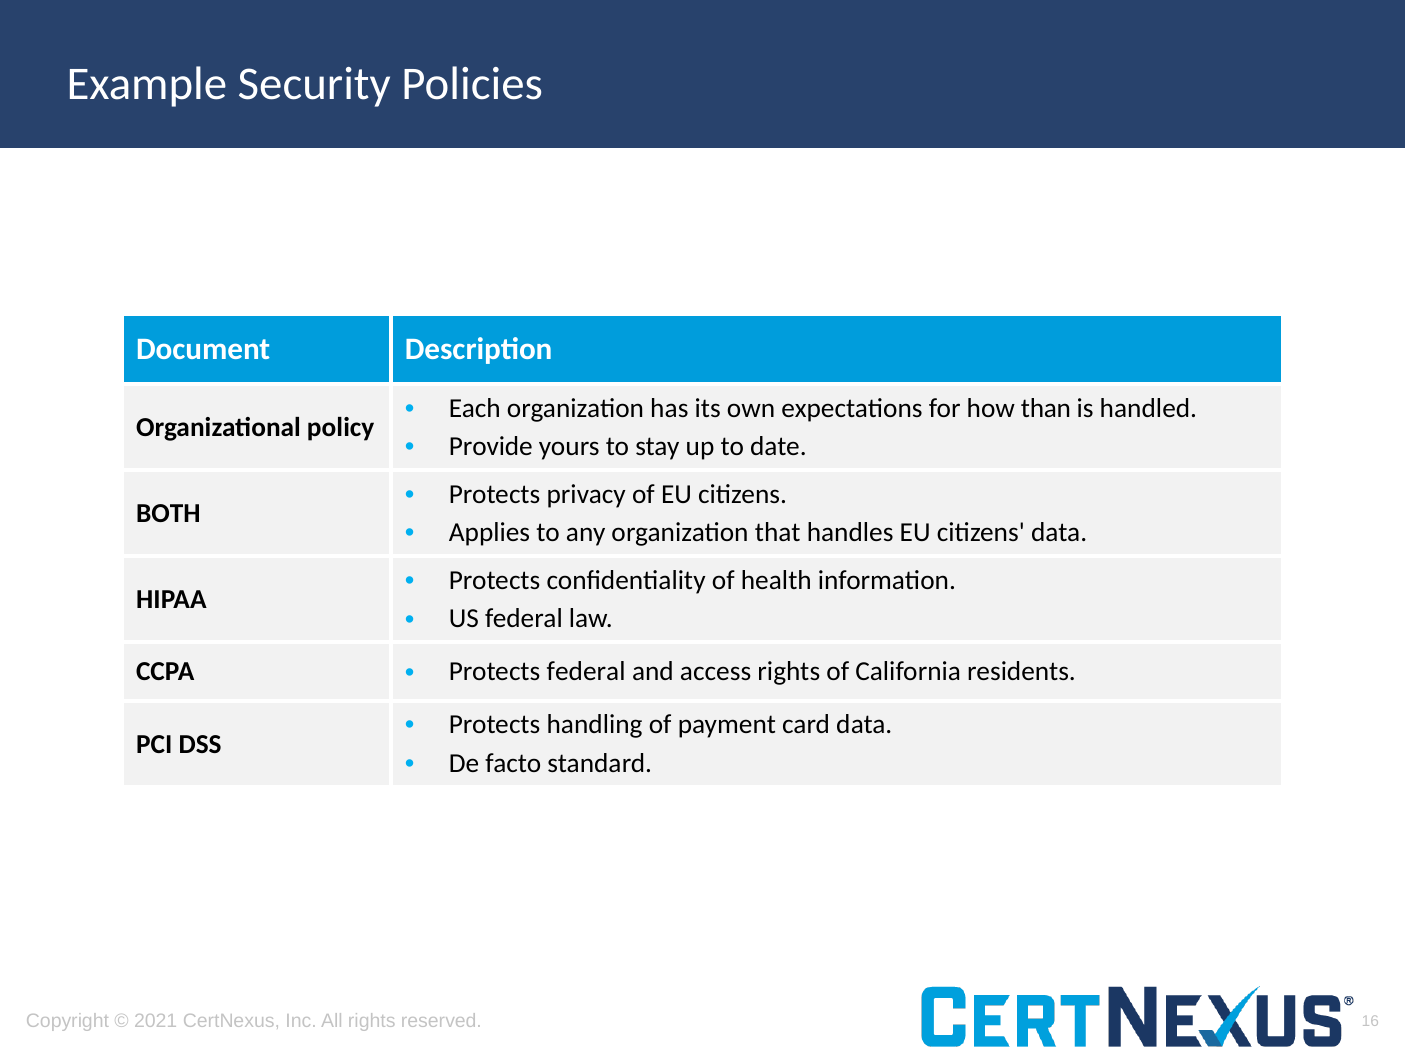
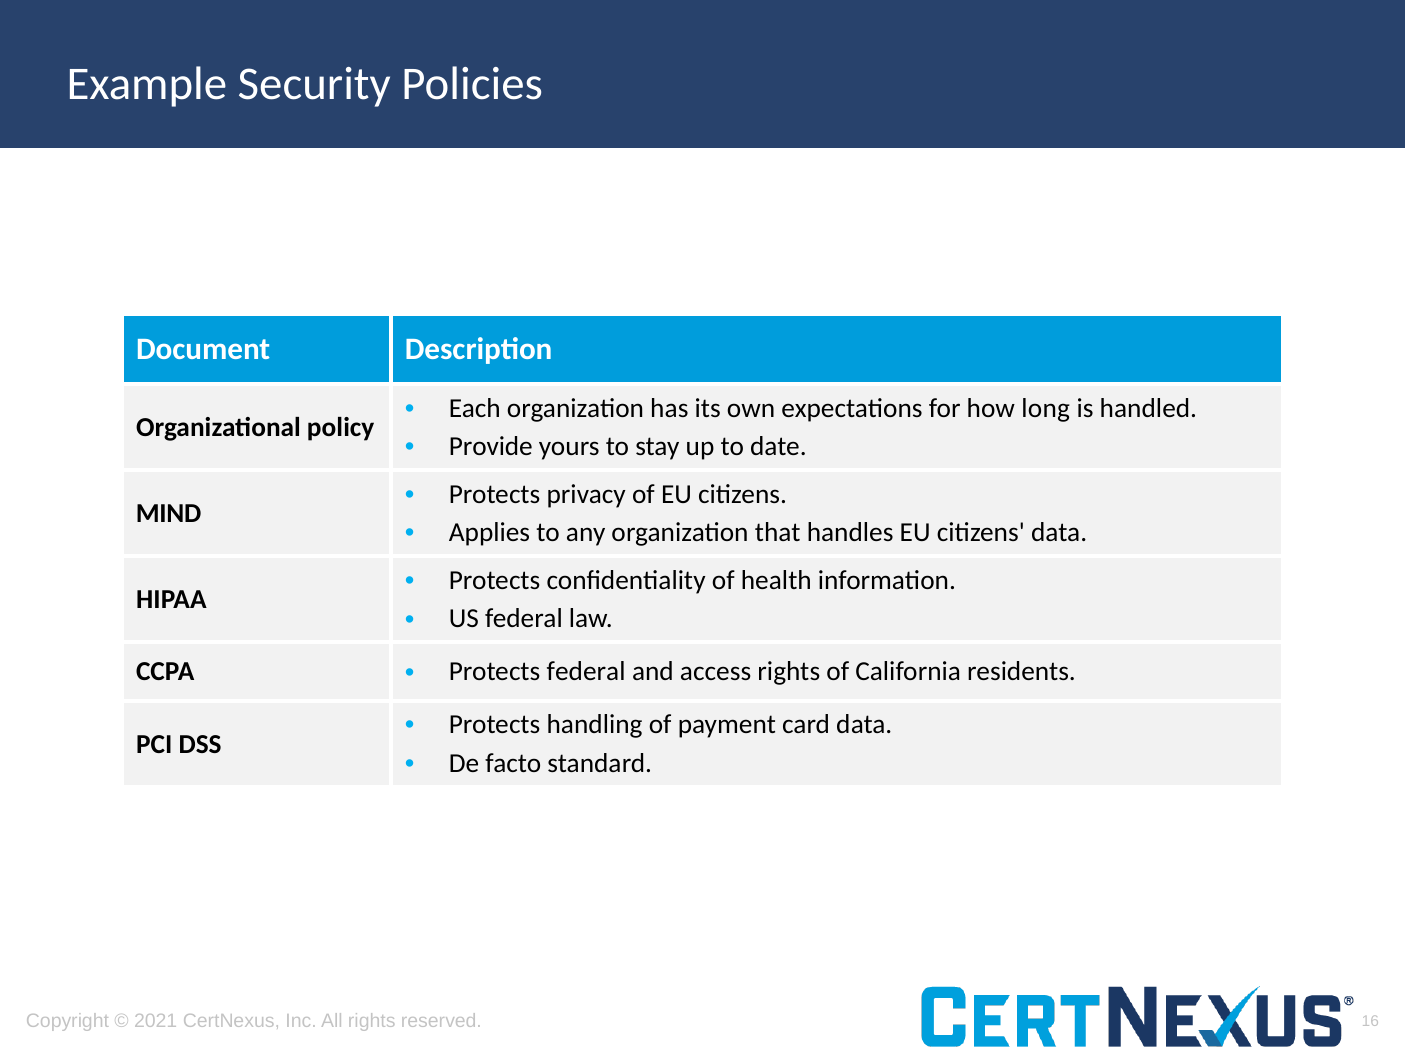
than: than -> long (1046, 408)
BOTH: BOTH -> MIND (169, 513)
